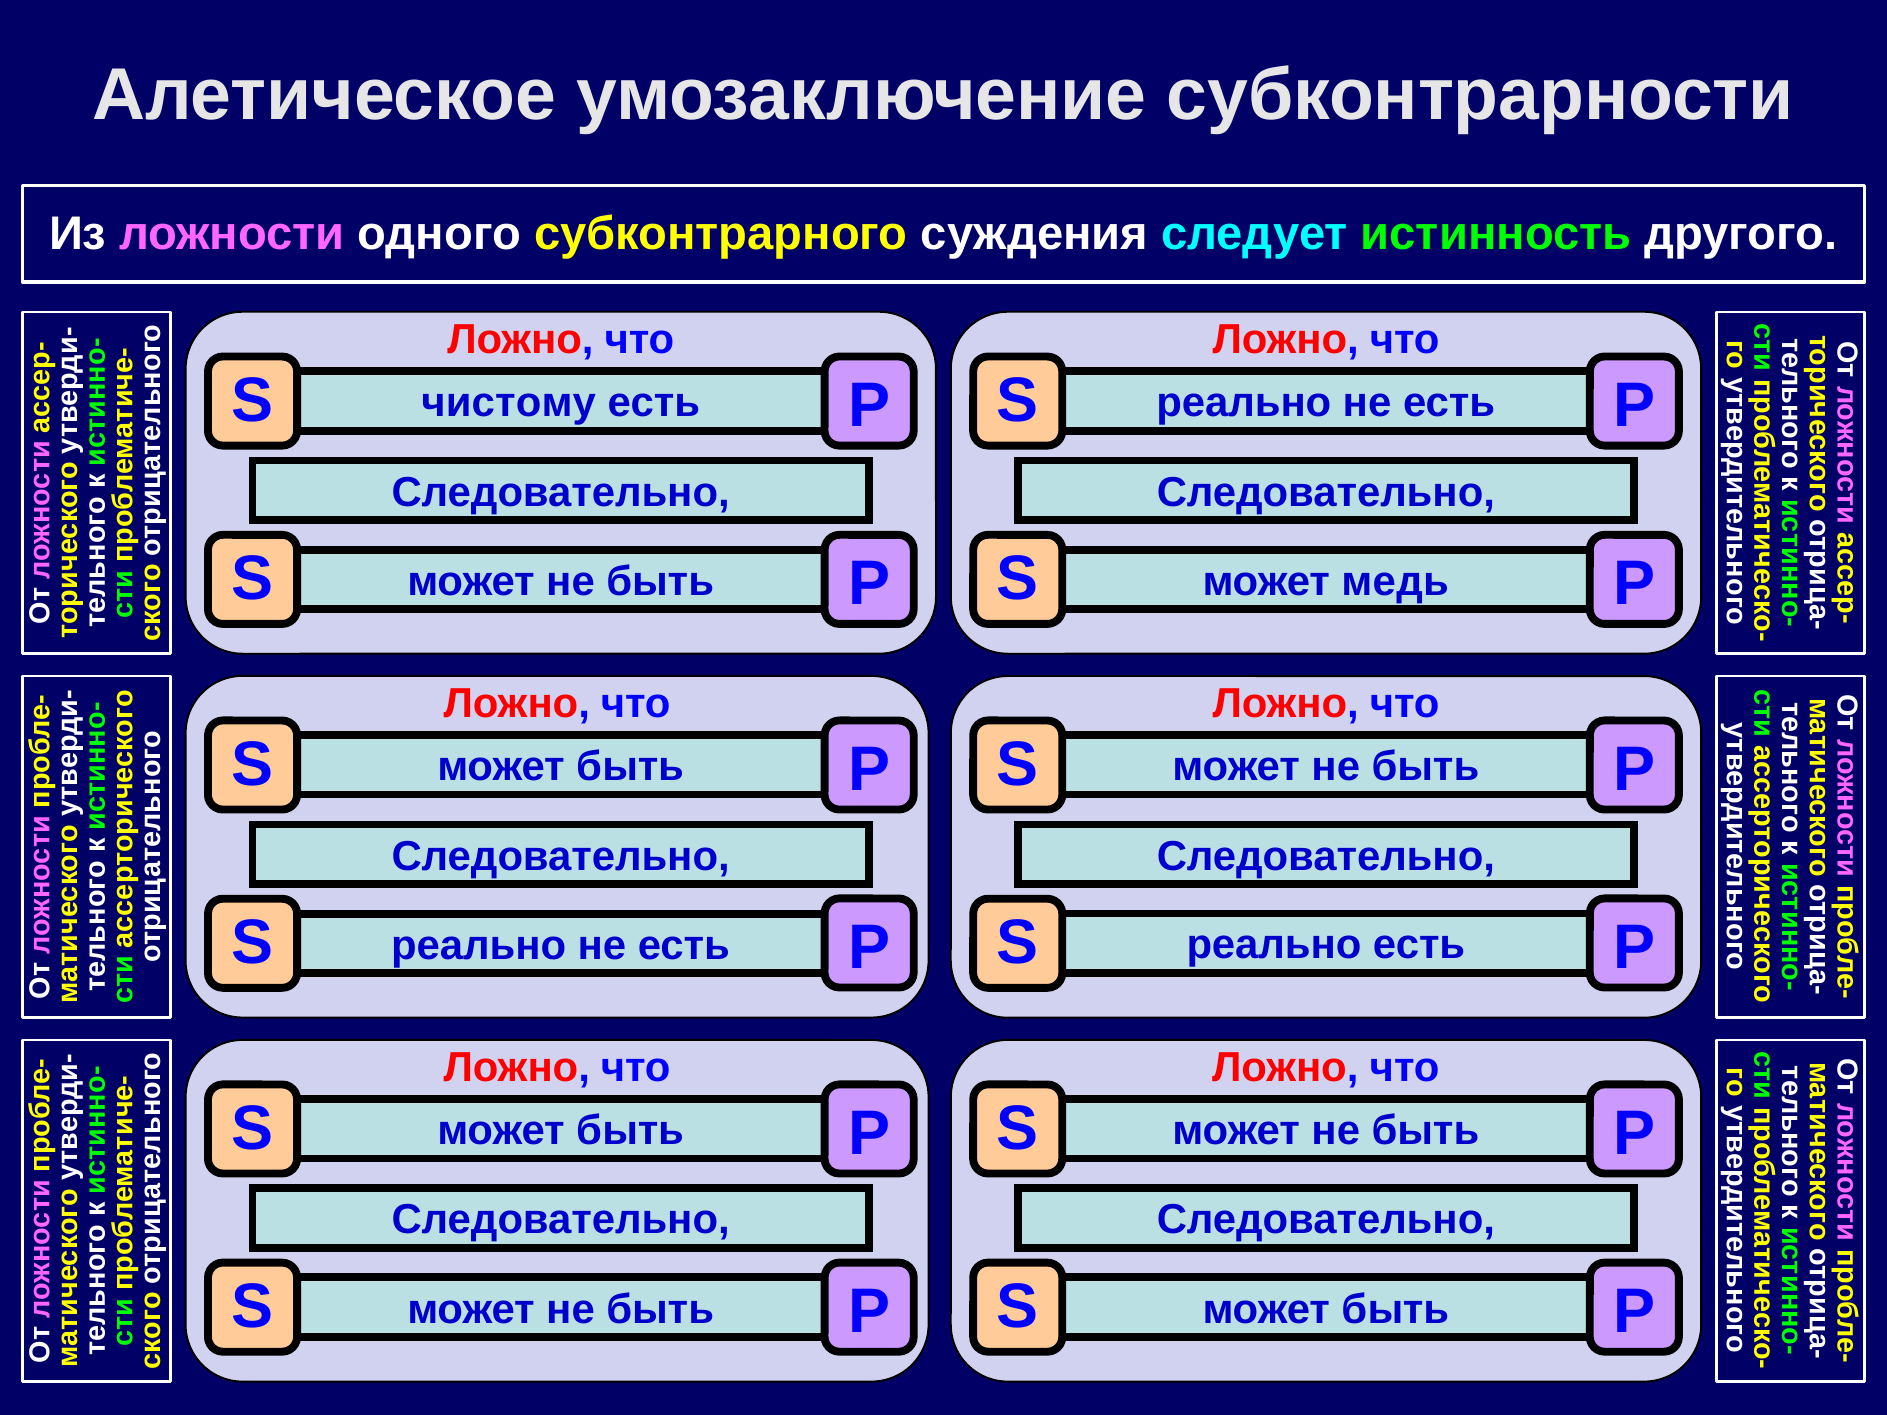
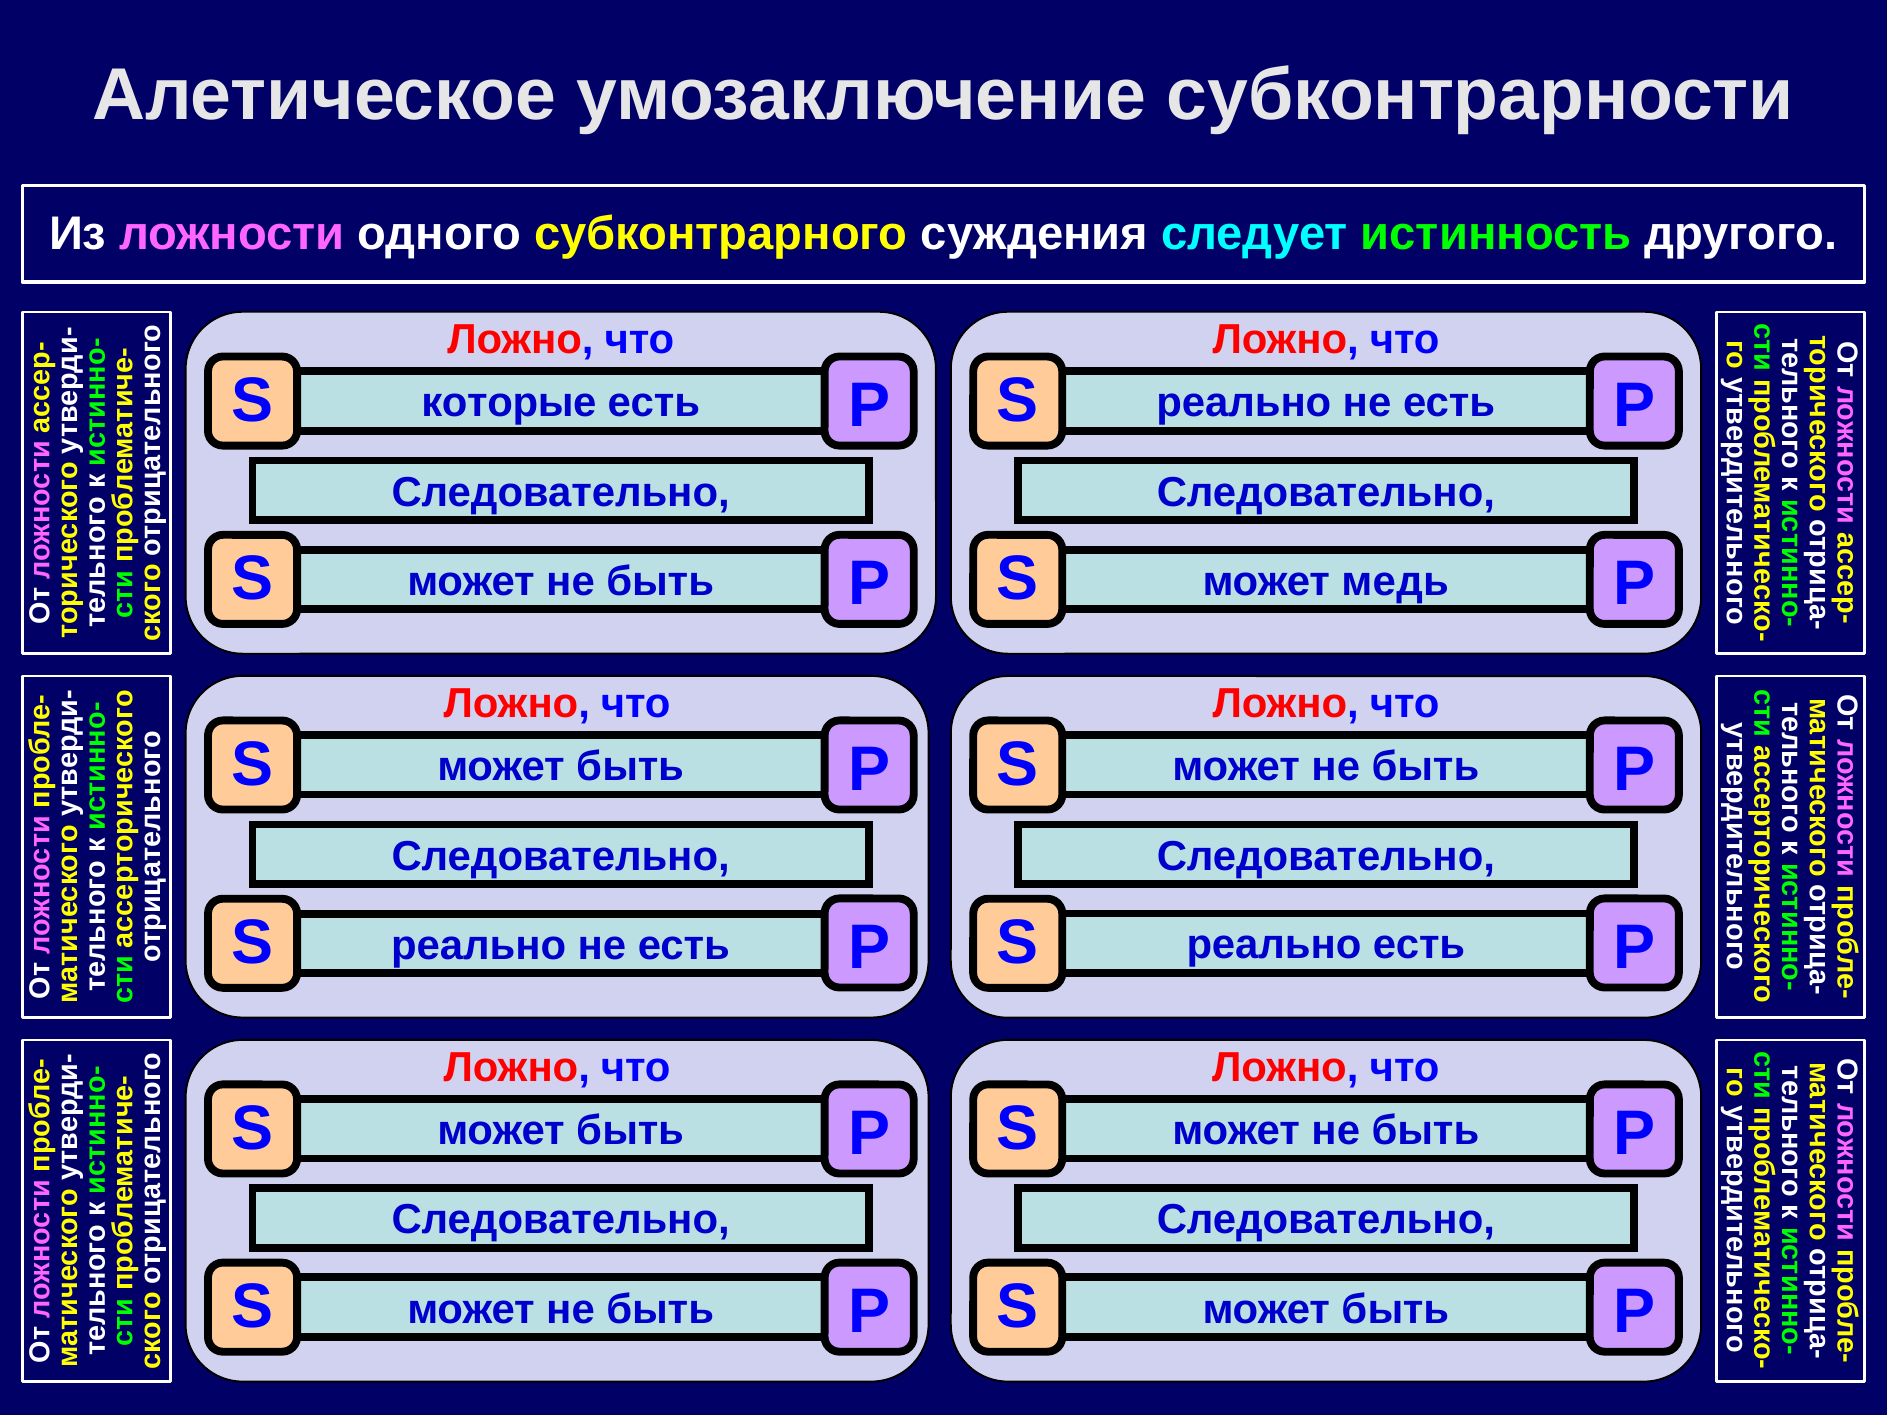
чистому: чистому -> которые (509, 403)
